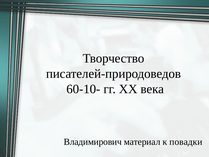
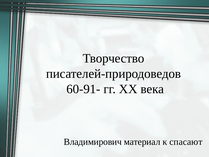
60-10-: 60-10- -> 60-91- (83, 89)
повадки: повадки -> спасают (186, 142)
